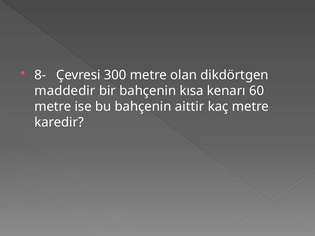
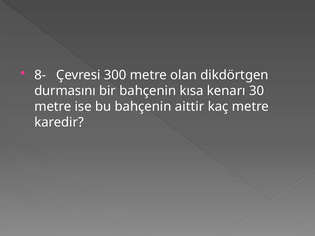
maddedir: maddedir -> durmasını (65, 91)
60: 60 -> 30 (257, 91)
